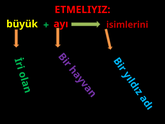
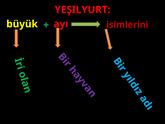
ETMELIYIZ: ETMELIYIZ -> YEŞILYURT (82, 10)
